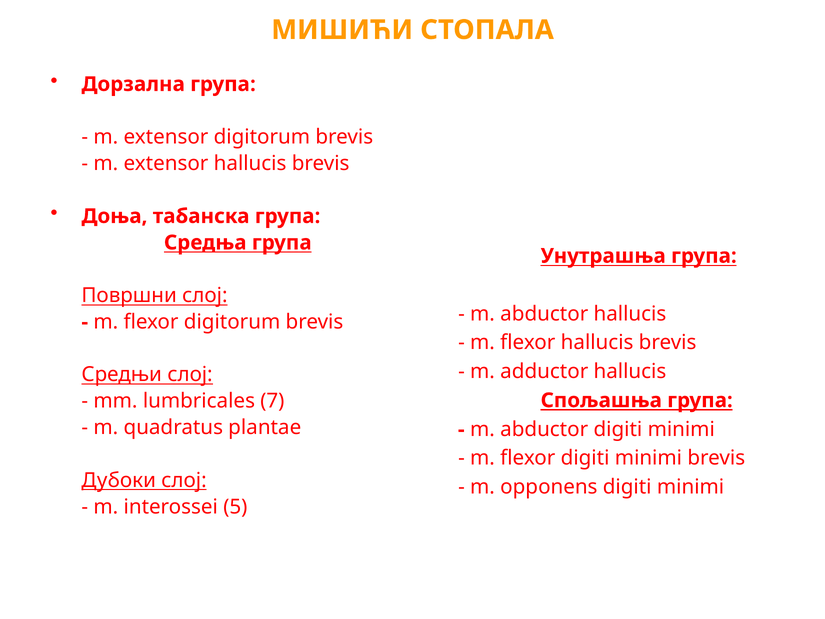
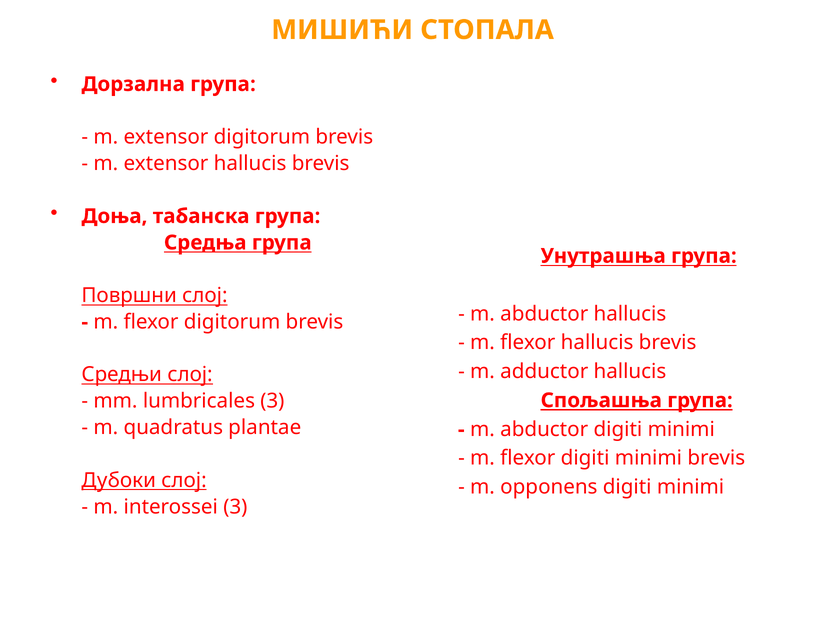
lumbricales 7: 7 -> 3 (272, 401)
interossei 5: 5 -> 3 (235, 507)
